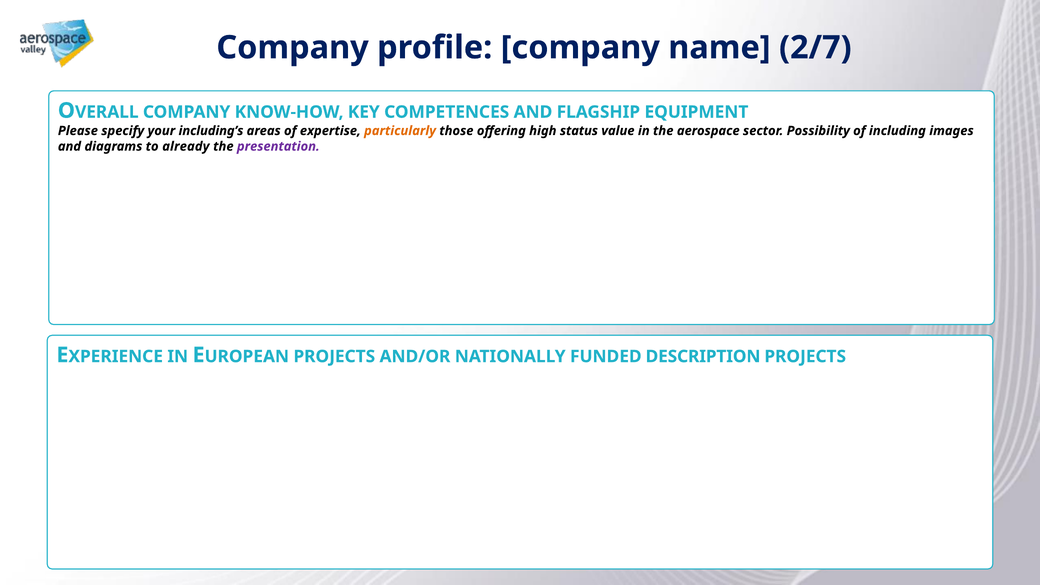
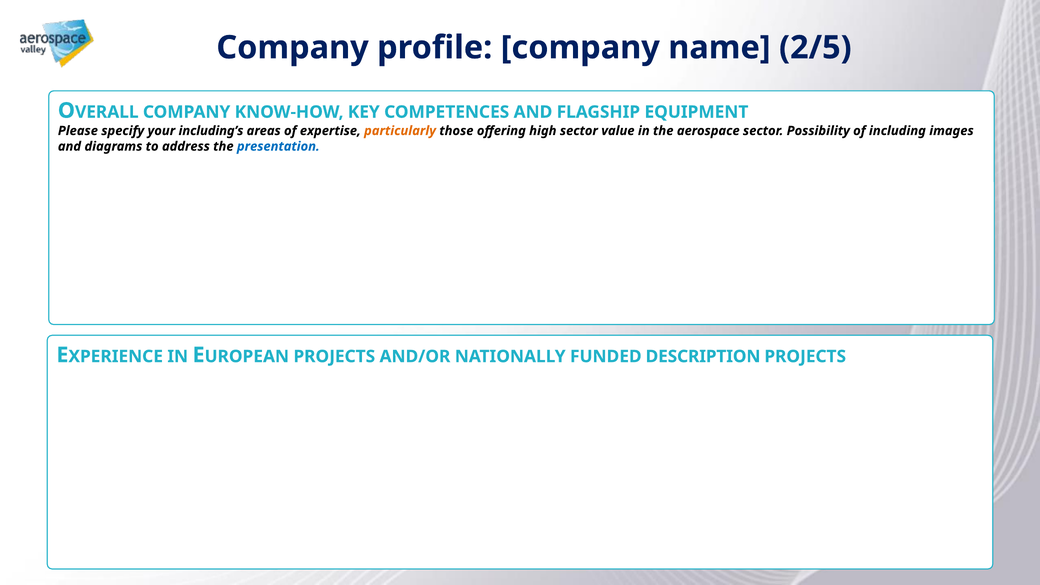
2/7: 2/7 -> 2/5 (815, 48)
high status: status -> sector (579, 131)
already: already -> address (186, 146)
presentation colour: purple -> blue (278, 146)
